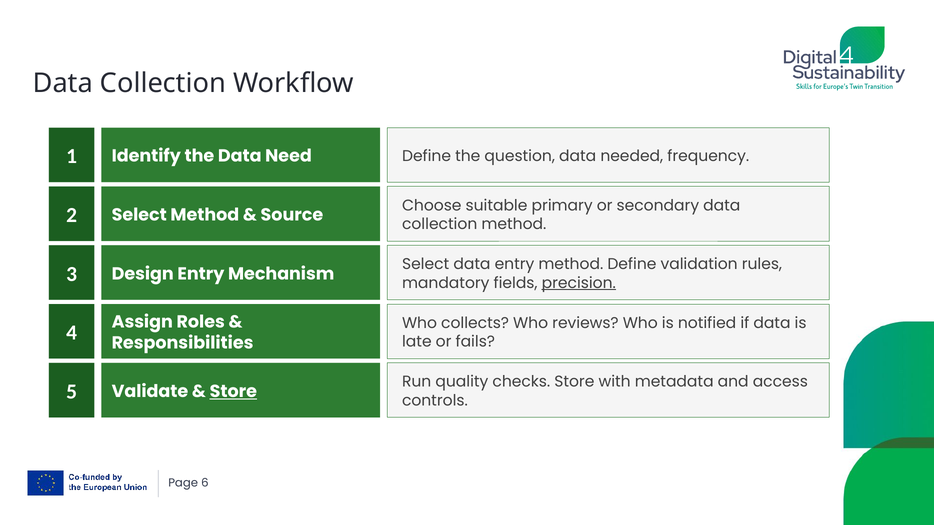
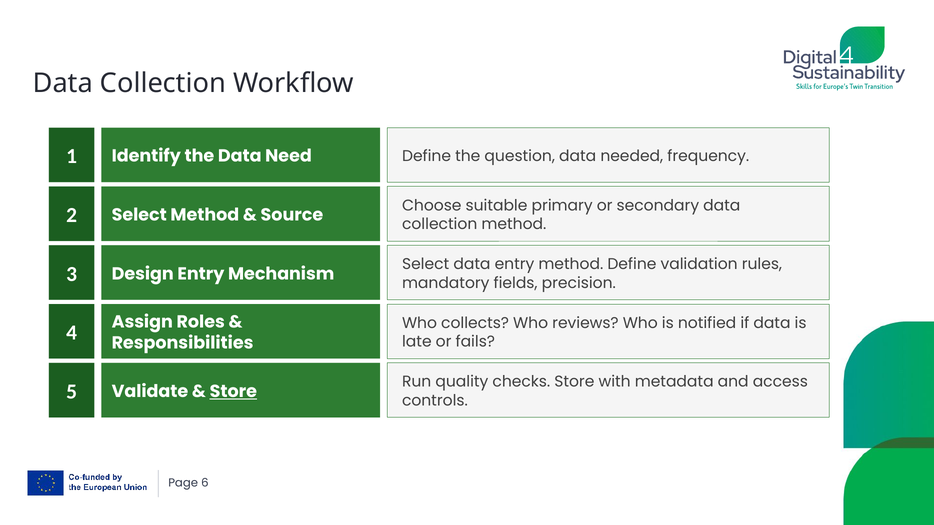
precision underline: present -> none (579, 283)
